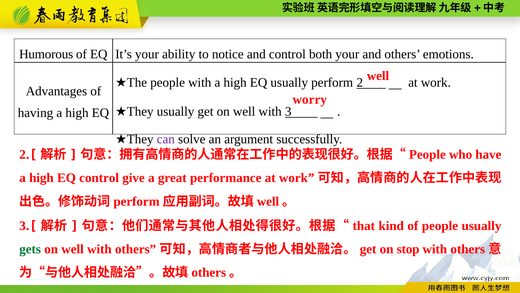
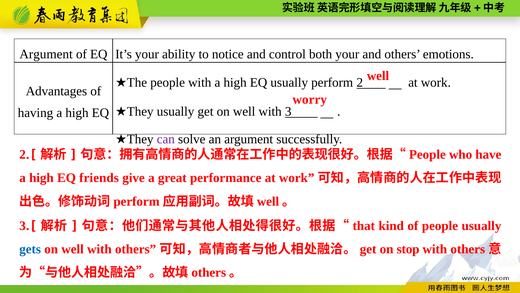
Humorous: Humorous -> Argument (46, 54)
EQ control: control -> friends (99, 178)
gets colour: green -> blue (30, 249)
